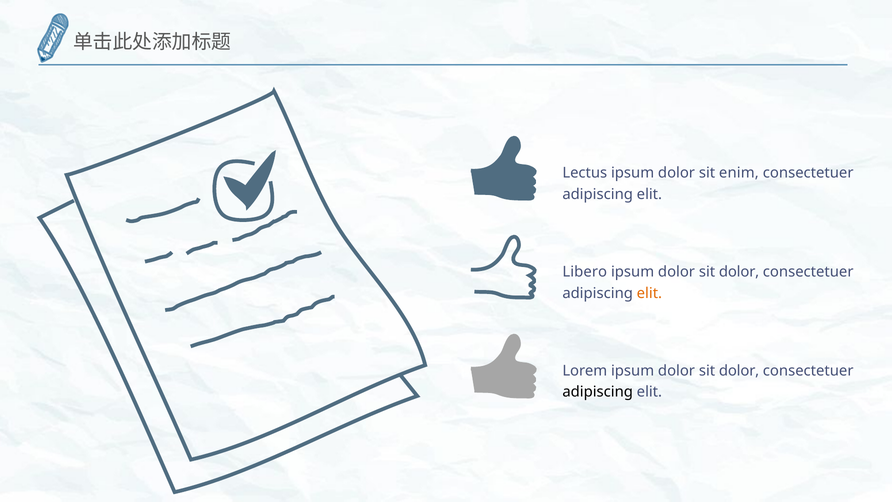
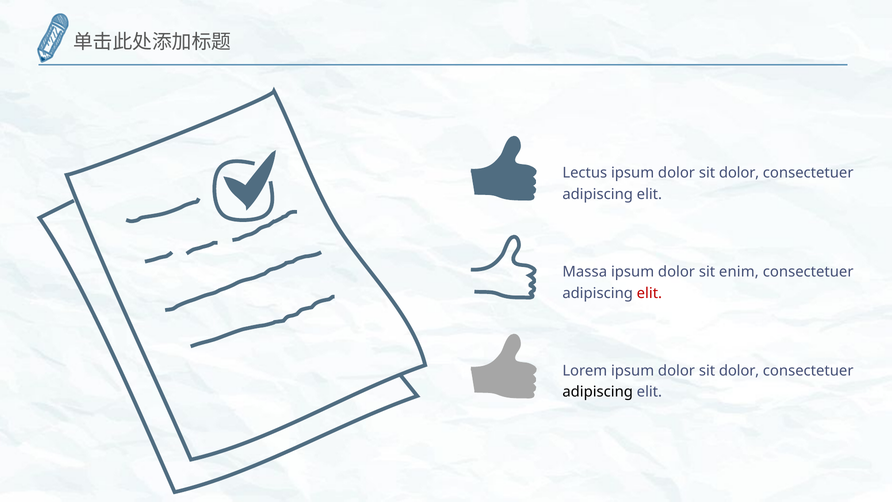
enim: enim -> dolor (739, 173)
Libero: Libero -> Massa (585, 272)
dolor: dolor -> enim (739, 272)
elit colour: orange -> red (649, 293)
